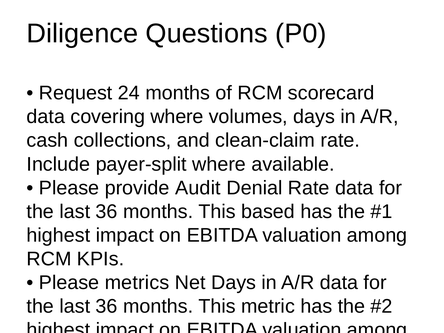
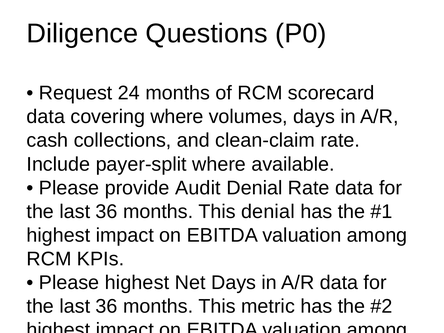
This based: based -> denial (268, 212)
Please metrics: metrics -> highest (137, 283)
